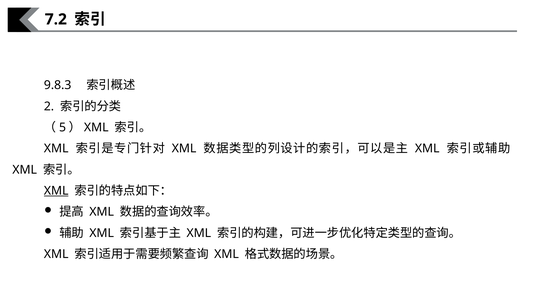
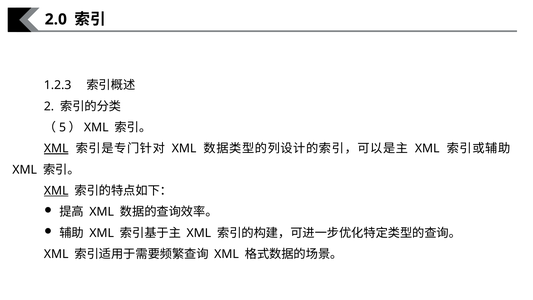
7.2: 7.2 -> 2.0 (56, 19)
9.8.3: 9.8.3 -> 1.2.3 (58, 85)
XML underline: none -> present (56, 149)
